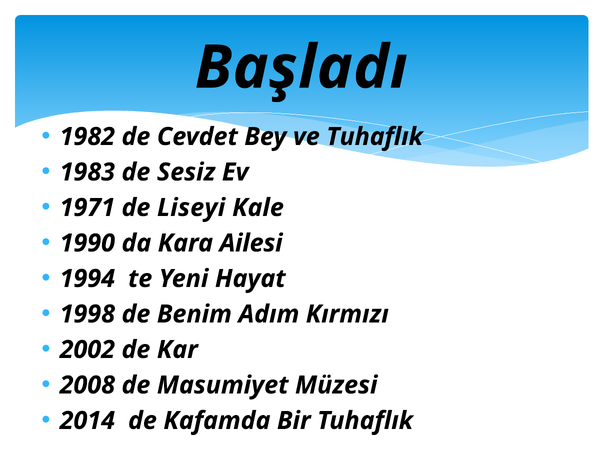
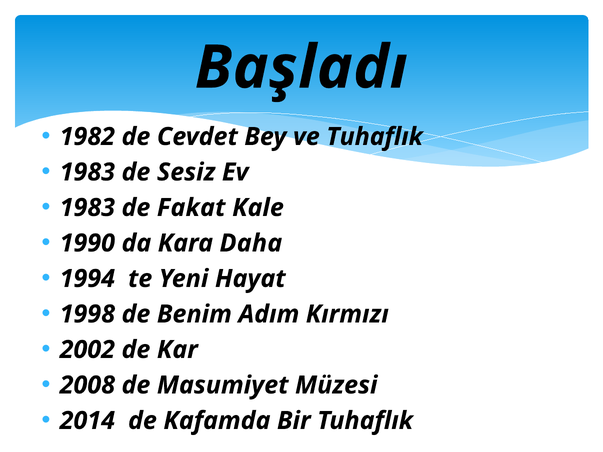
1971: 1971 -> 1983 (87, 208)
Liseyi: Liseyi -> Fakat (191, 208)
Ailesi: Ailesi -> Daha (251, 243)
